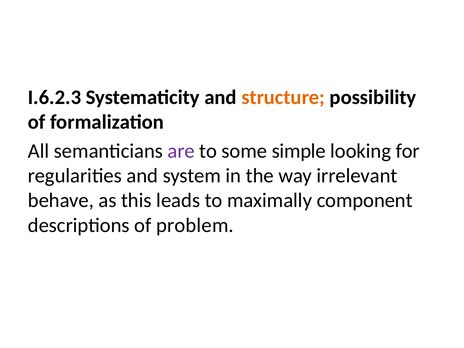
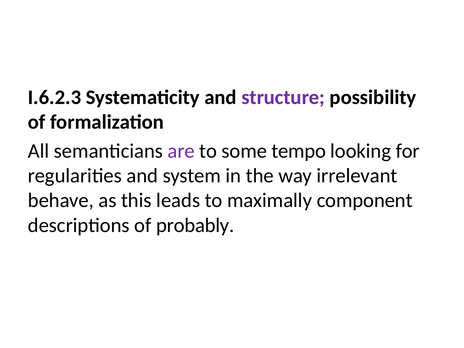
structure colour: orange -> purple (283, 97)
simple: simple -> tempo (299, 151)
problem: problem -> probably (195, 225)
